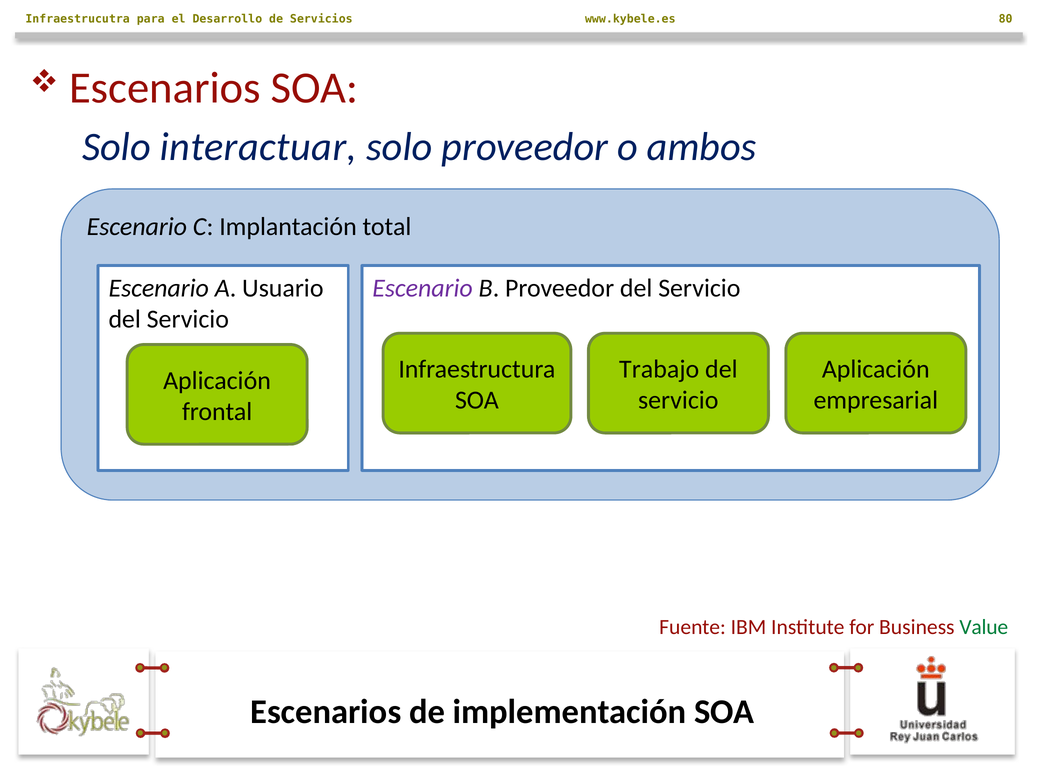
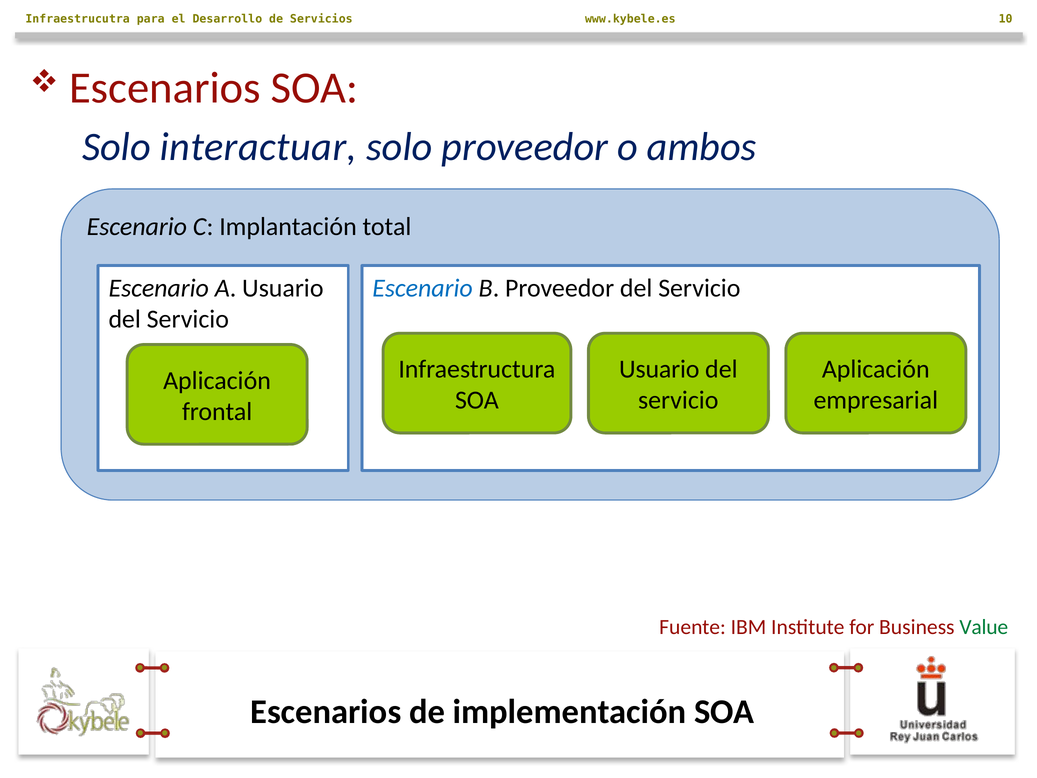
80: 80 -> 10 (1006, 19)
Escenario colour: purple -> blue (423, 288)
Trabajo: Trabajo -> Usuario (659, 369)
